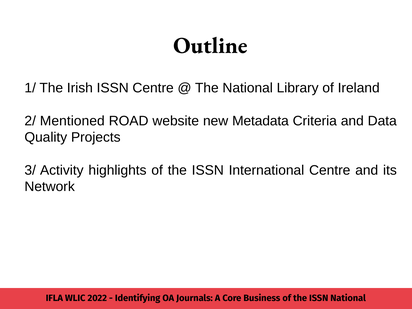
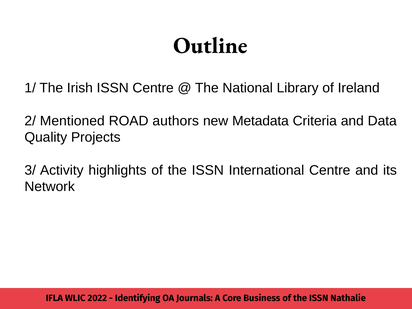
website: website -> authors (176, 121)
ISSN National: National -> Nathalie (348, 298)
